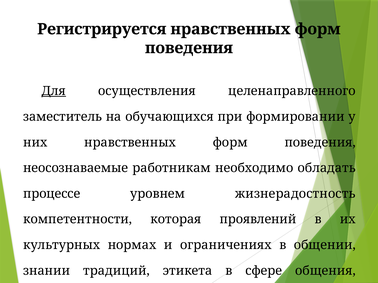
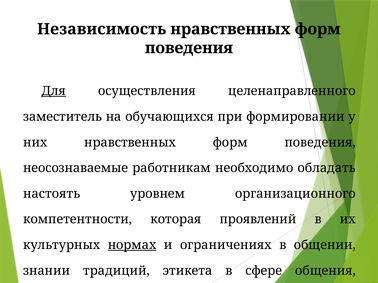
Регистрируется: Регистрируется -> Независимость (102, 29)
процессе: процессе -> настоять (52, 194)
жизнерадостность: жизнерадостность -> организационного (295, 194)
нормах underline: none -> present (132, 245)
